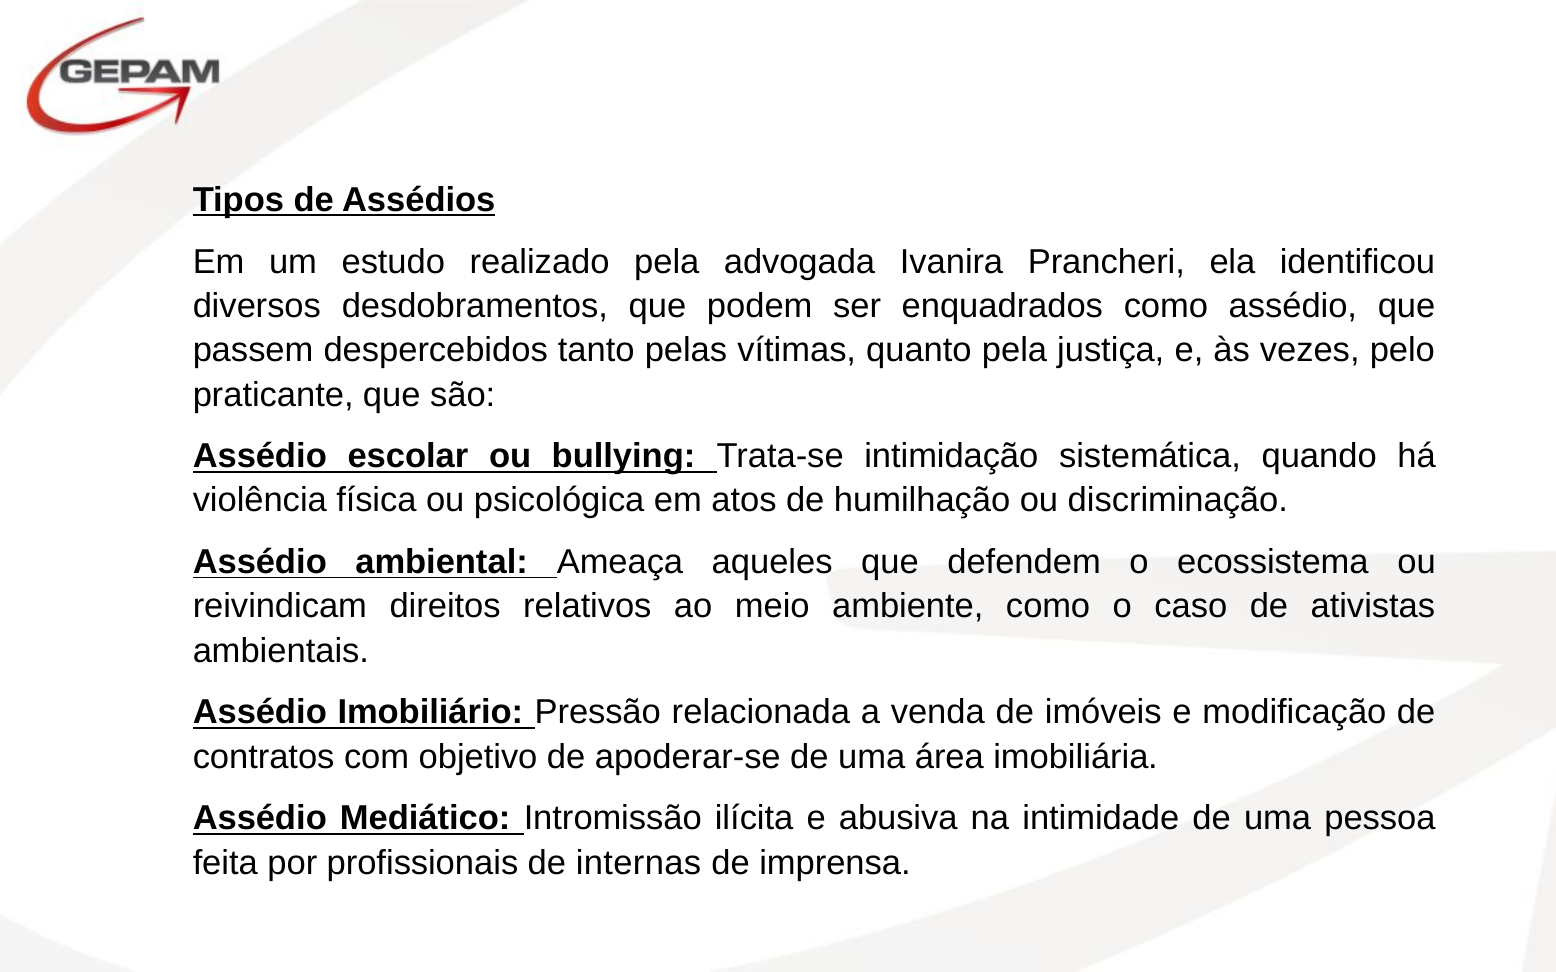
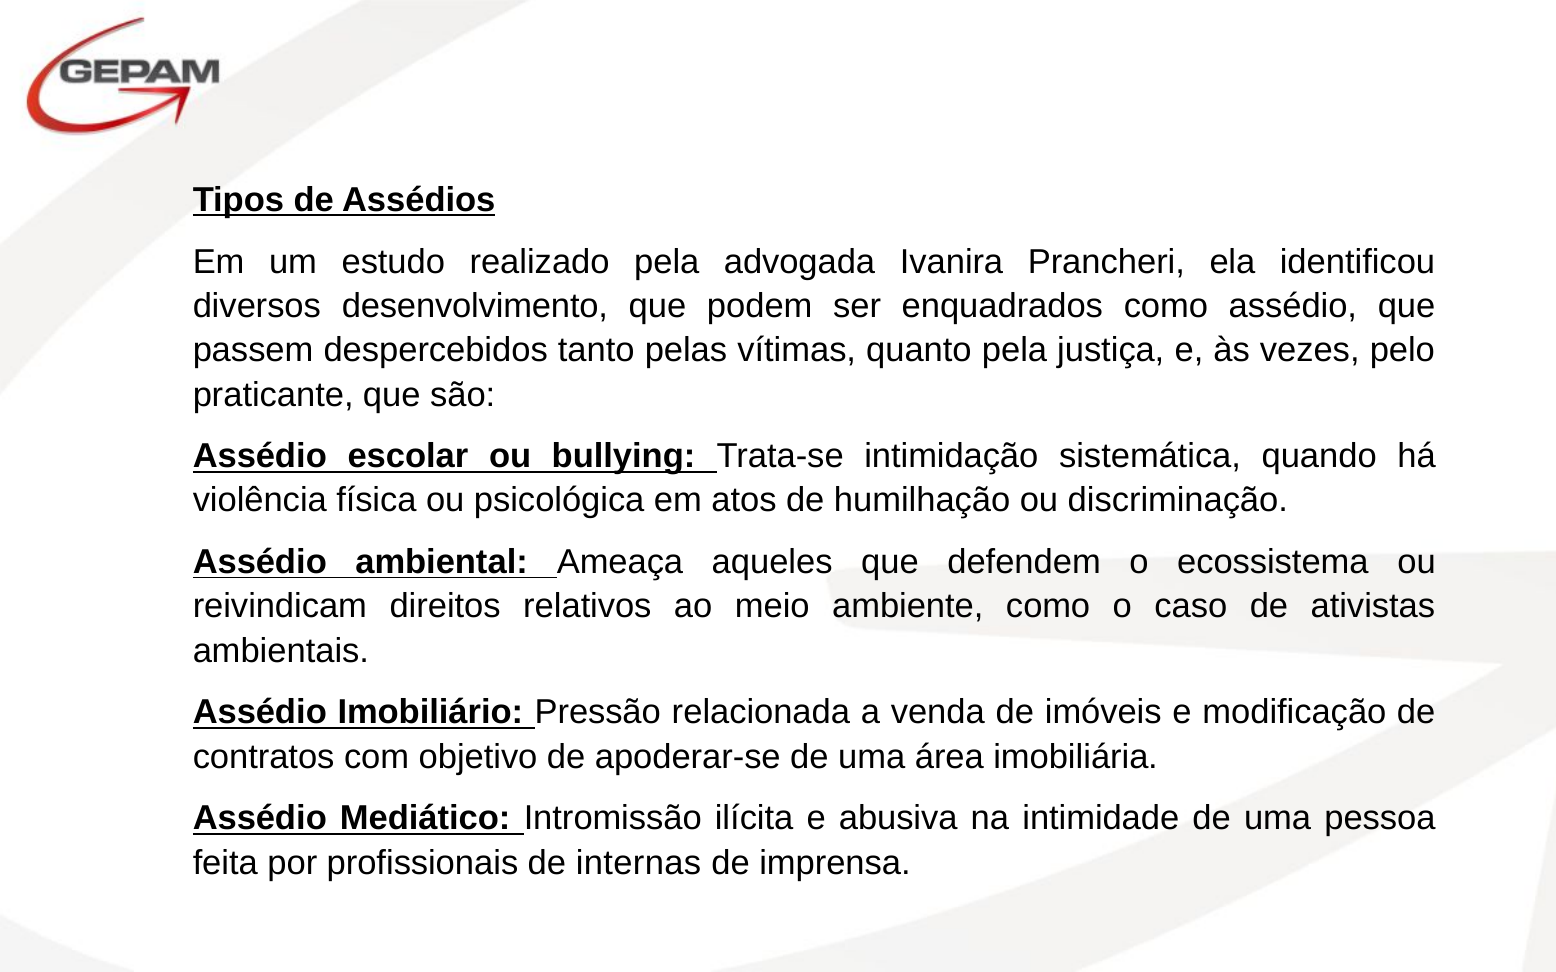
desdobramentos: desdobramentos -> desenvolvimento (475, 306)
